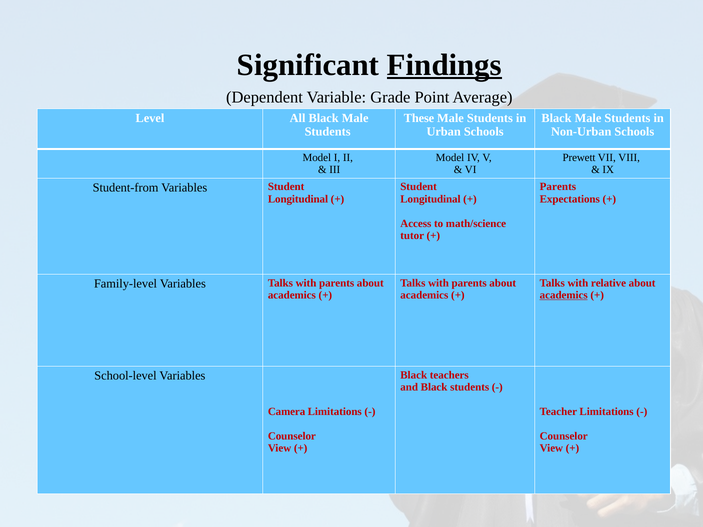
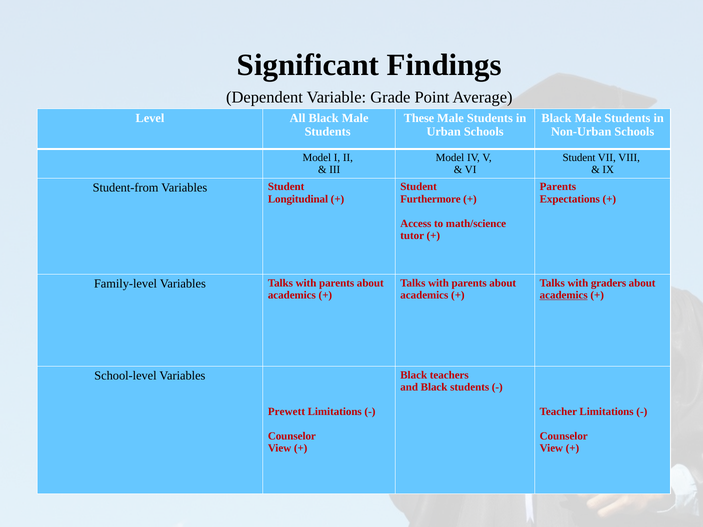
Findings underline: present -> none (444, 65)
Prewett: Prewett -> Student (579, 158)
Longitudinal: Longitudinal -> Furthermore (430, 199)
relative: relative -> graders (609, 283)
Camera: Camera -> Prewett (286, 412)
